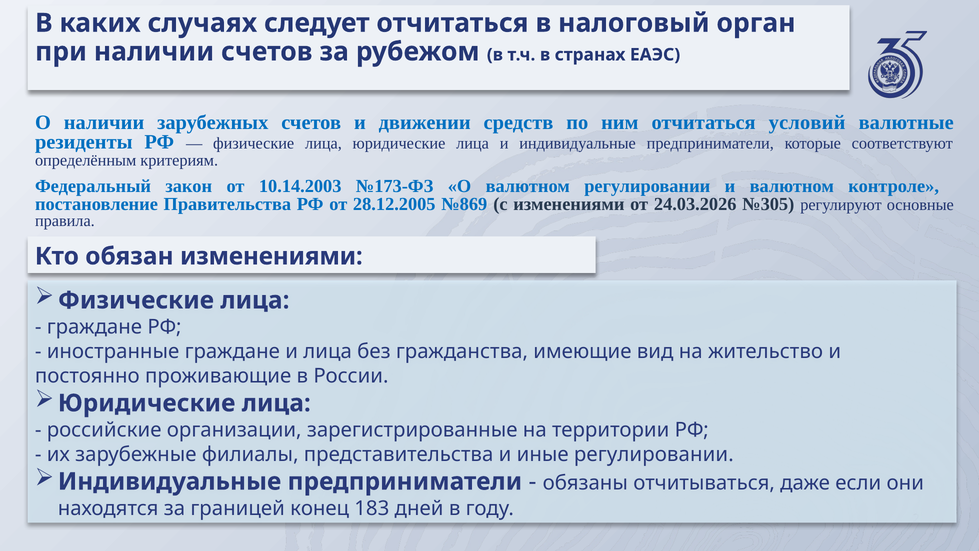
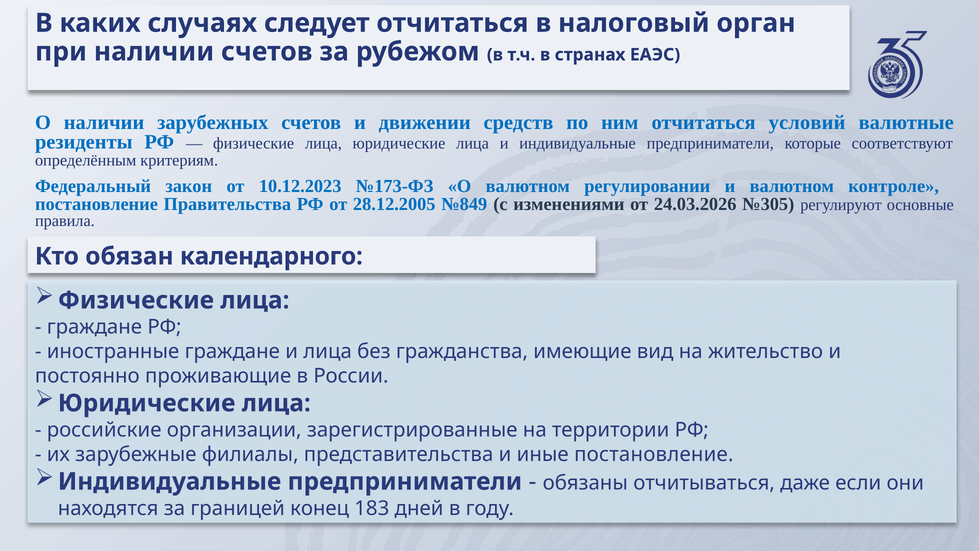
10.14.2003: 10.14.2003 -> 10.12.2023 (300, 186)
№869: №869 -> №849 (464, 204)
обязан изменениями: изменениями -> календарного (271, 256)
иные регулировании: регулировании -> постановление (654, 454)
